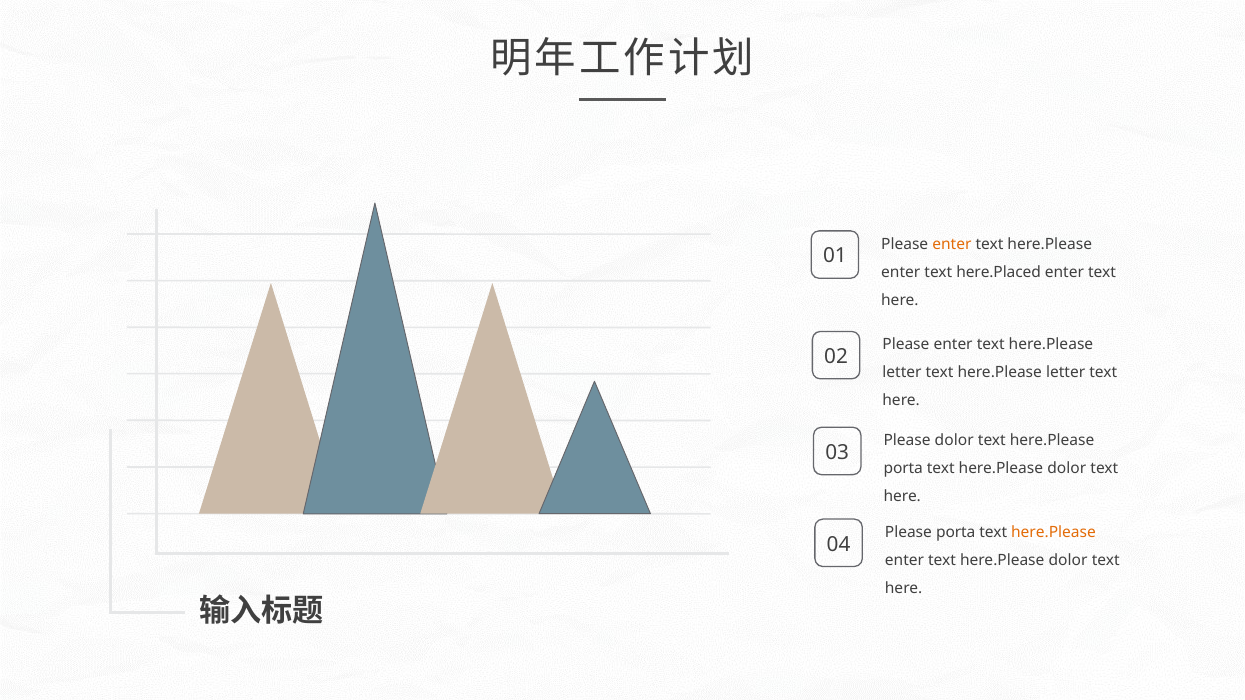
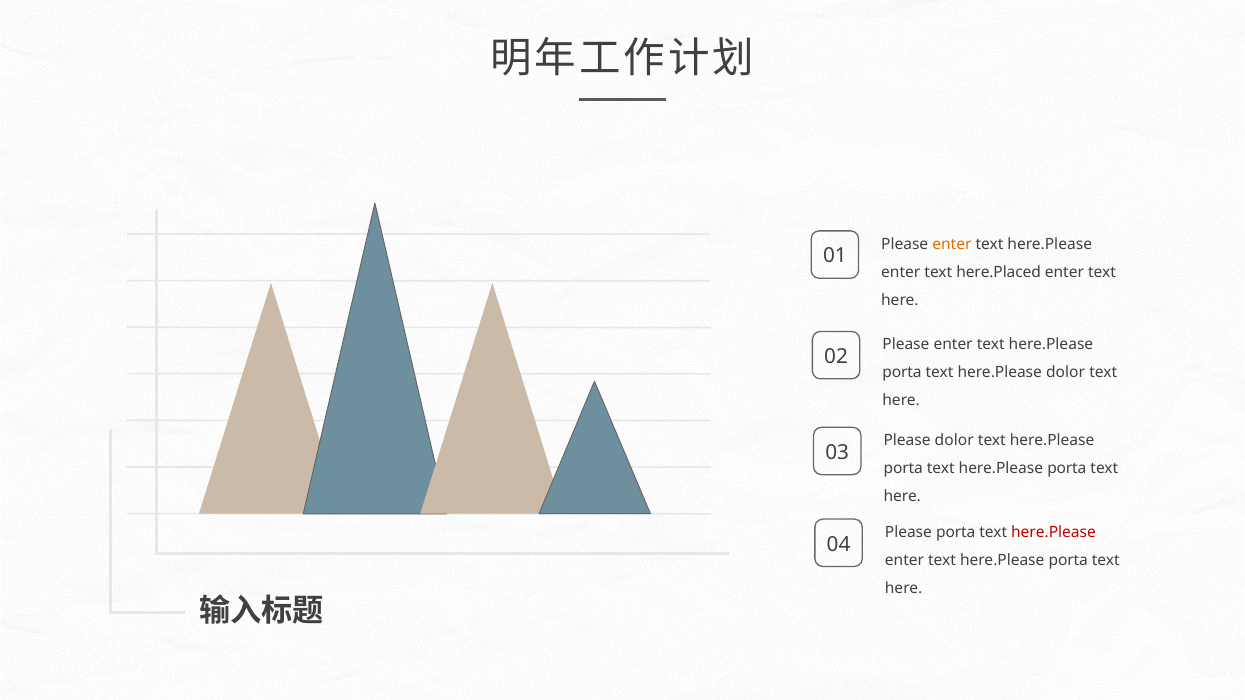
letter: letter -> porta (902, 373)
letter: letter -> dolor (1066, 373)
dolor: dolor -> porta (1067, 469)
here.Please colour: orange -> red (1053, 533)
dolor: dolor -> porta (1068, 561)
